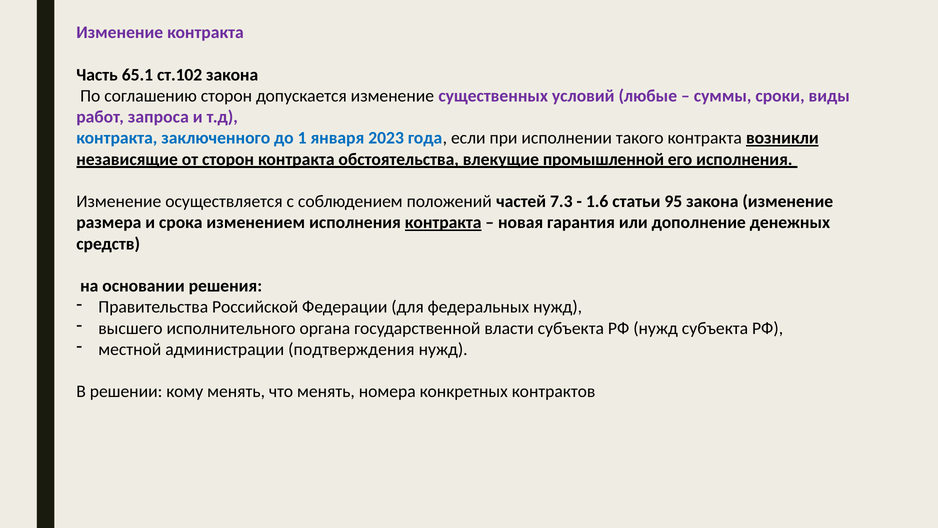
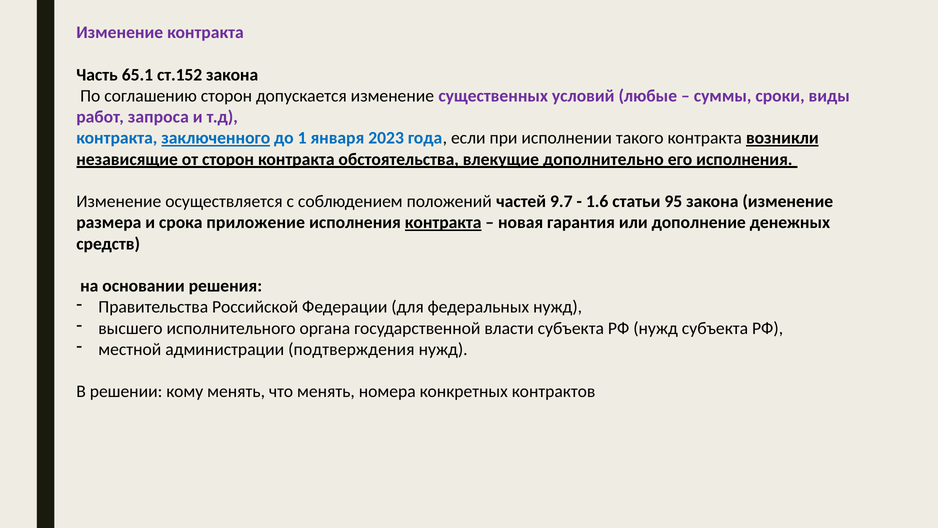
ст.102: ст.102 -> ст.152 (180, 75)
заключенного underline: none -> present (216, 138)
промышленной: промышленной -> дополнительно (603, 159)
7.3: 7.3 -> 9.7 (561, 201)
изменением: изменением -> приложение (256, 222)
